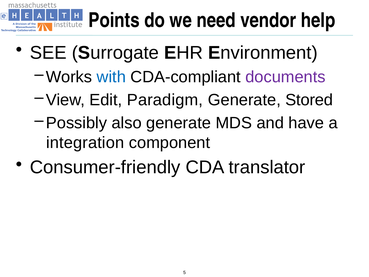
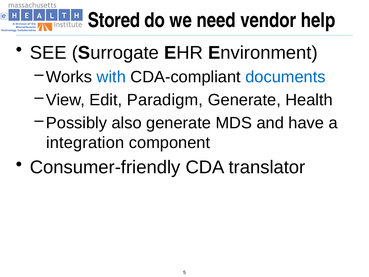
Points: Points -> Stored (114, 20)
documents colour: purple -> blue (285, 77)
Stored: Stored -> Health (309, 100)
